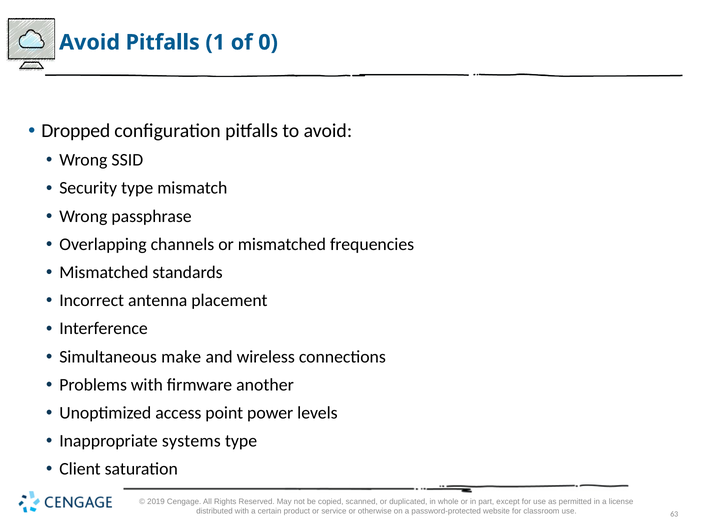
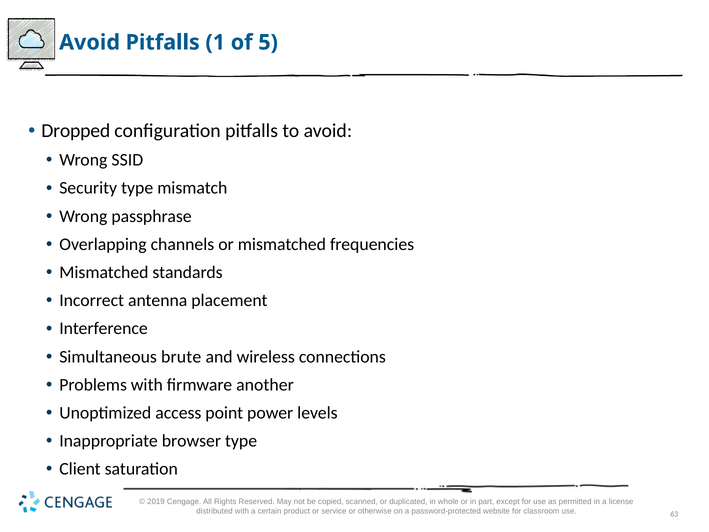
0: 0 -> 5 (268, 42)
make: make -> brute (181, 357)
systems: systems -> browser (191, 441)
